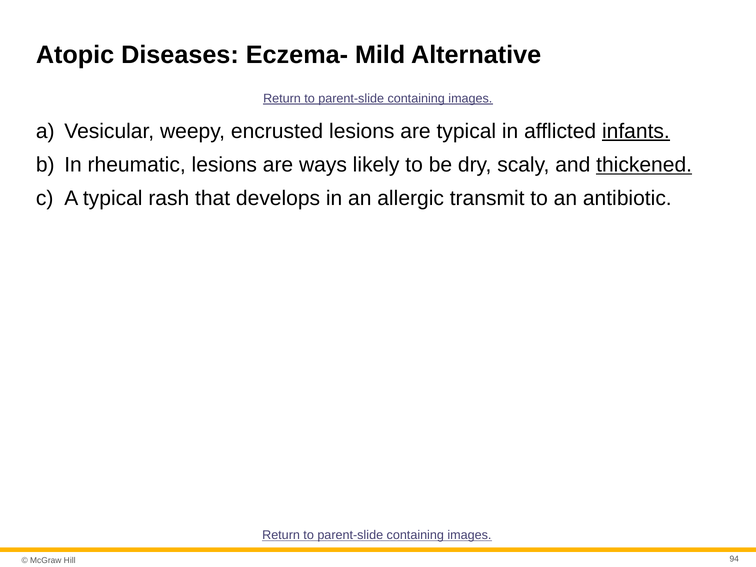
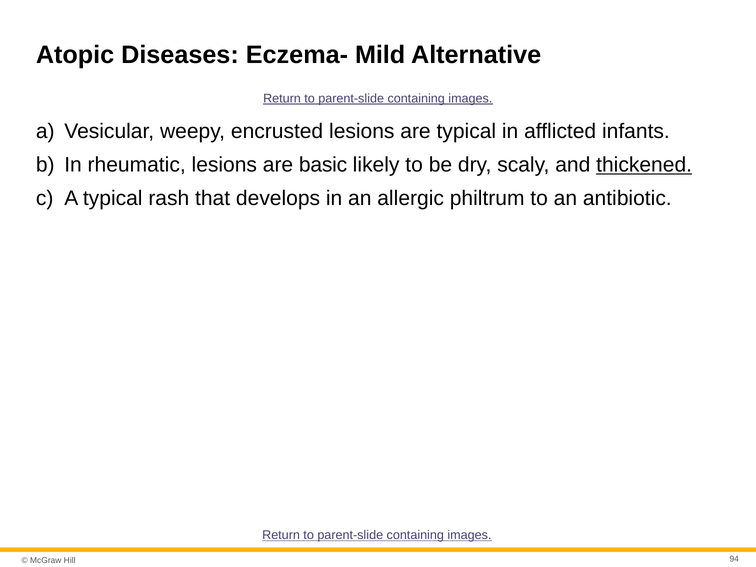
infants underline: present -> none (636, 131)
ways: ways -> basic (323, 165)
transmit: transmit -> philtrum (487, 198)
